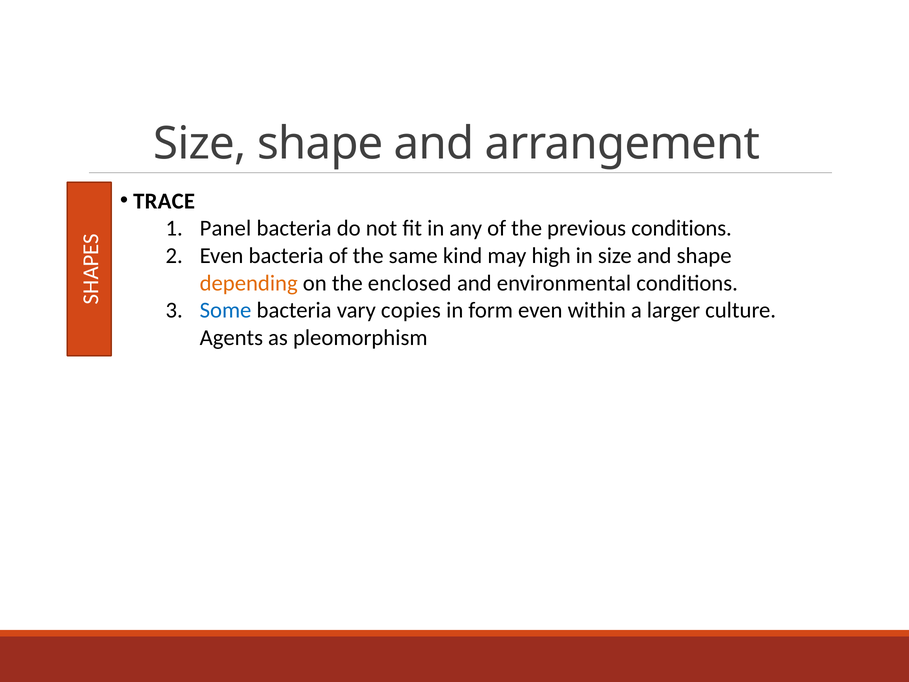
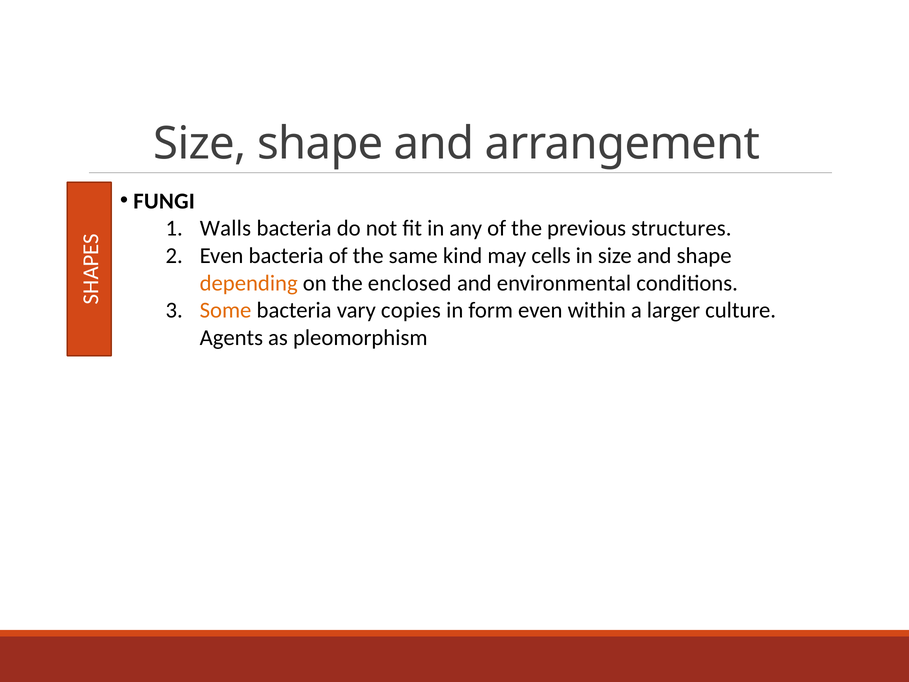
TRACE: TRACE -> FUNGI (164, 201)
Panel: Panel -> Walls (225, 228)
previous conditions: conditions -> structures (681, 228)
high: high -> cells (551, 256)
Some colour: blue -> orange (226, 310)
